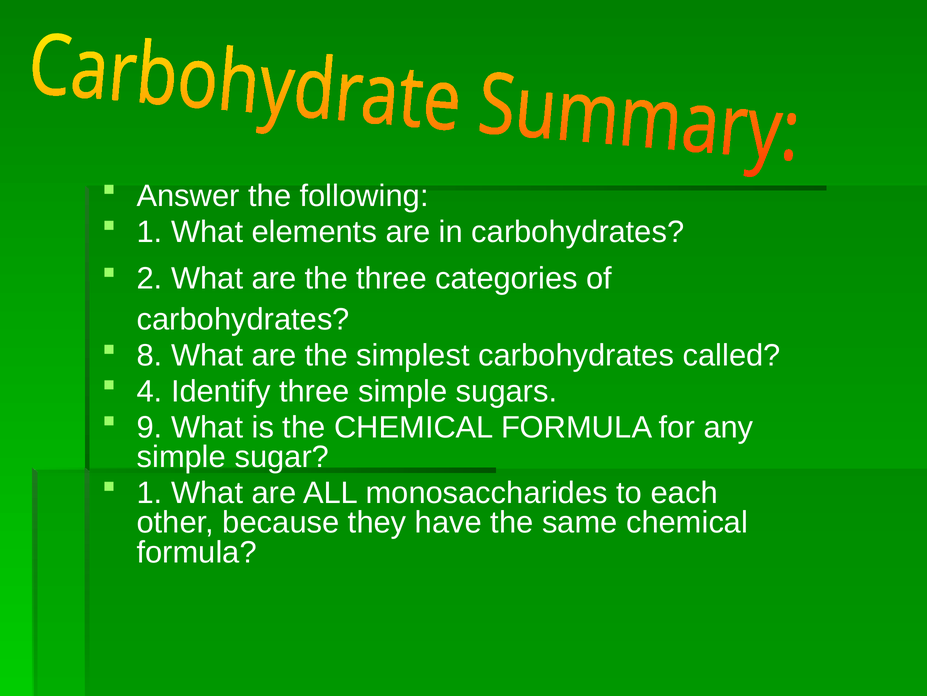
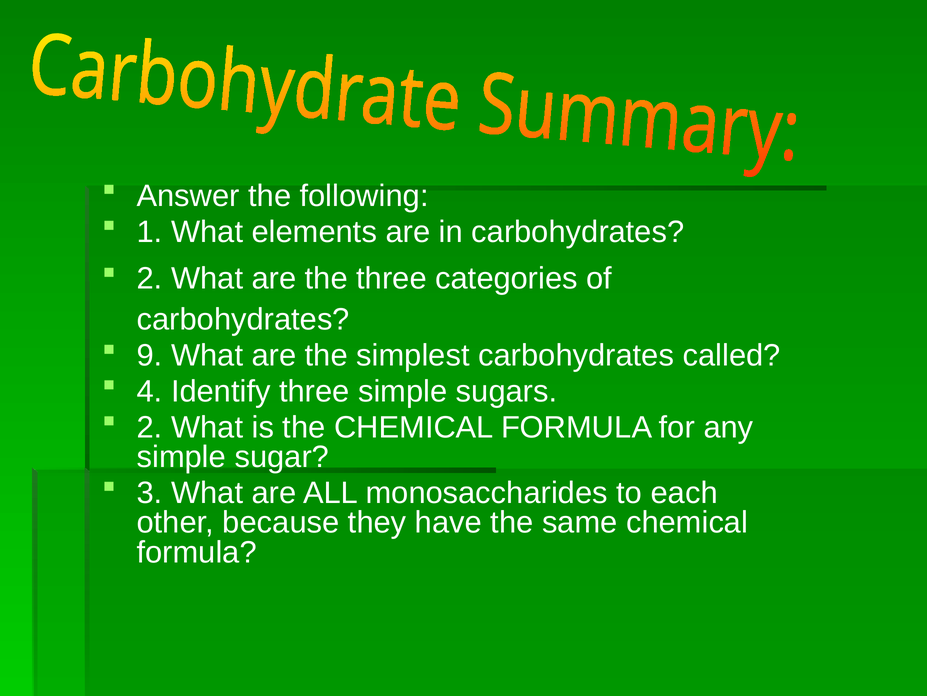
8: 8 -> 9 (150, 355)
9: 9 -> 2 (150, 427)
1: 1 -> 3 (150, 492)
